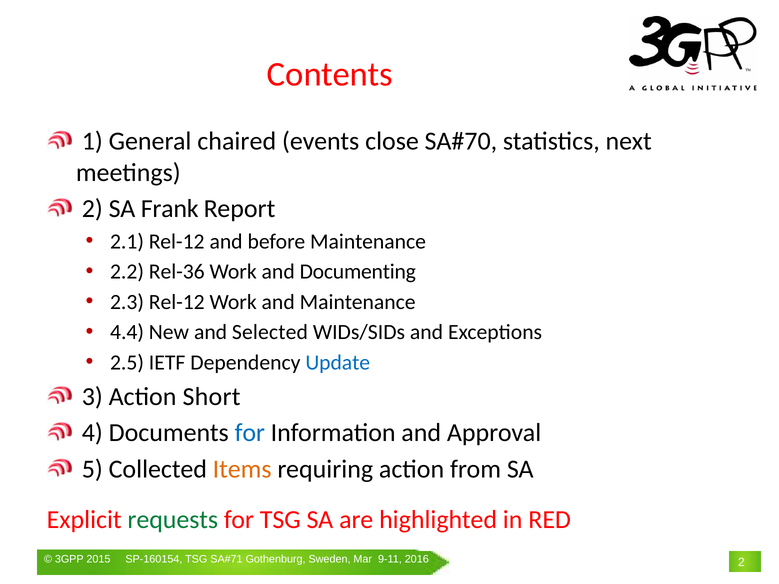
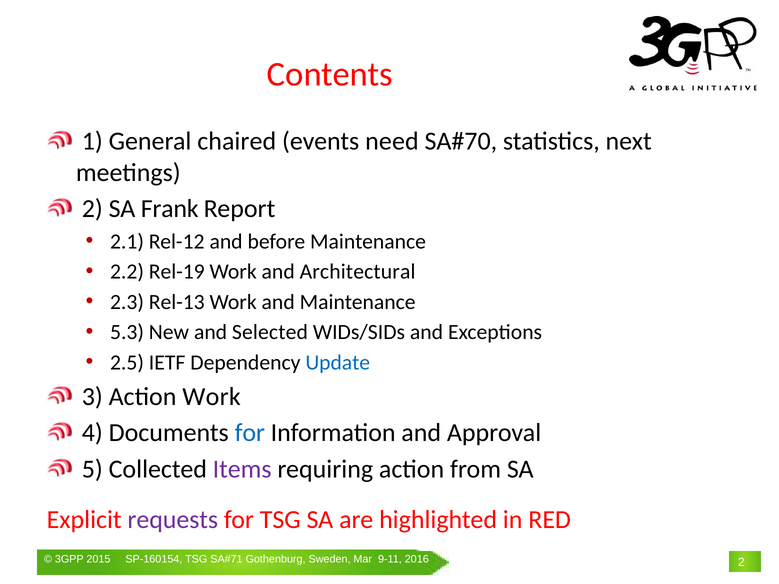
close: close -> need (392, 141)
Rel-36: Rel-36 -> Rel-19 (177, 272)
Documenting: Documenting -> Architectural (358, 272)
2.3 Rel-12: Rel-12 -> Rel-13 (177, 302)
4.4: 4.4 -> 5.3 (127, 332)
Action Short: Short -> Work (212, 397)
Items colour: orange -> purple (242, 469)
requests colour: green -> purple (173, 520)
